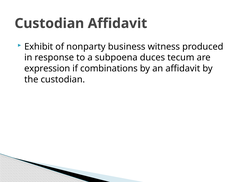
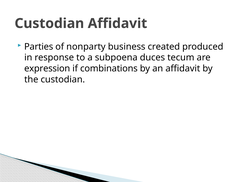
Exhibit: Exhibit -> Parties (39, 47)
witness: witness -> created (164, 47)
